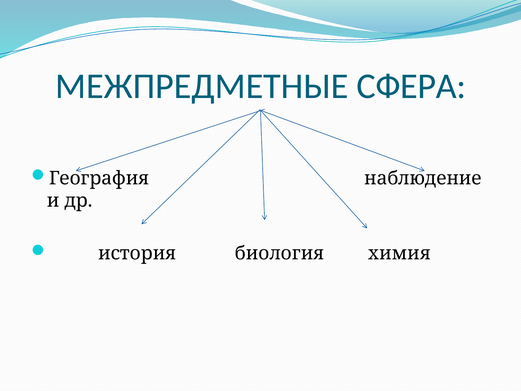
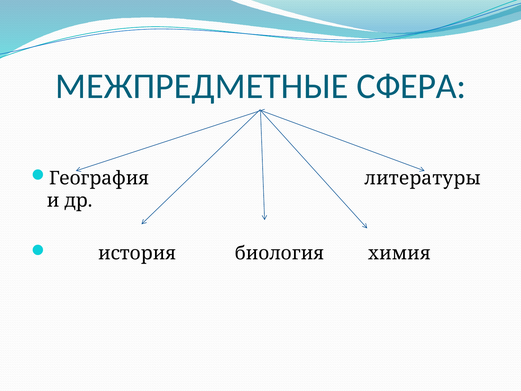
наблюдение: наблюдение -> литературы (423, 178)
